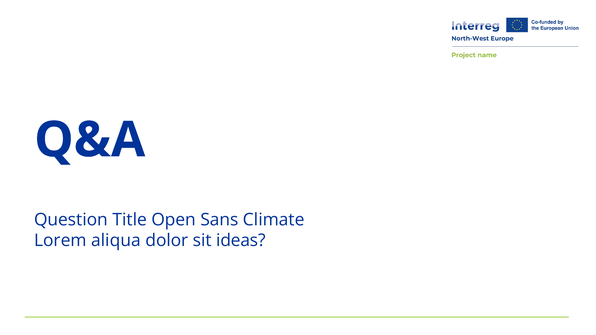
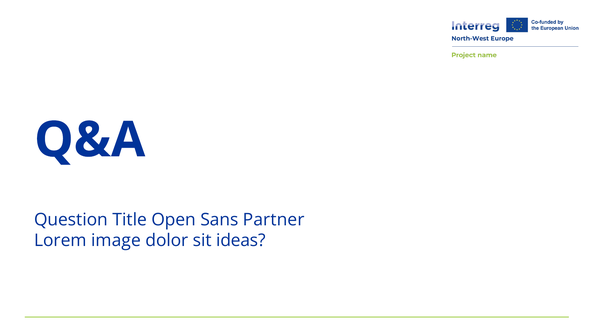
Climate: Climate -> Partner (274, 220)
aliqua: aliqua -> image (116, 241)
